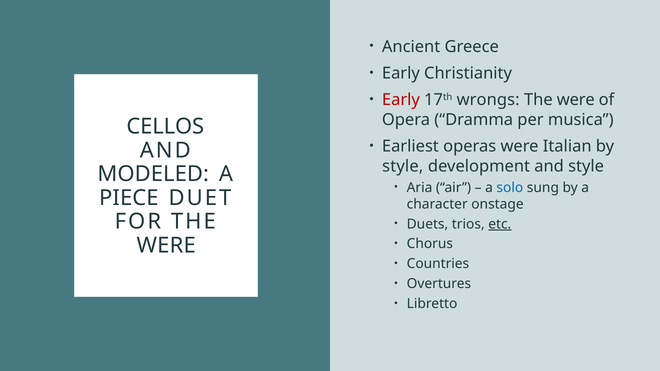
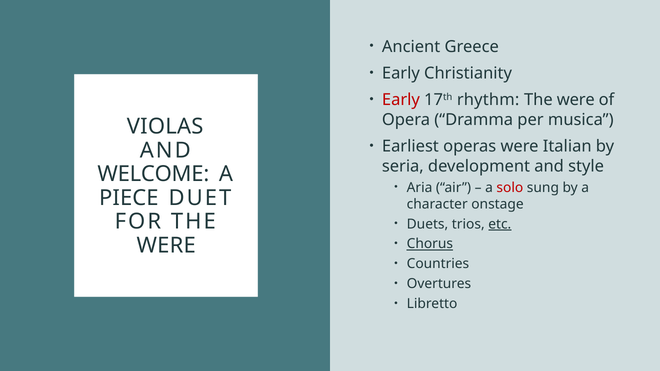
wrongs: wrongs -> rhythm (488, 100)
CELLOS: CELLOS -> VIOLAS (165, 127)
style: style -> seria (403, 166)
MODELED: MODELED -> WELCOME (153, 174)
solo colour: blue -> red (510, 188)
Chorus underline: none -> present (430, 244)
